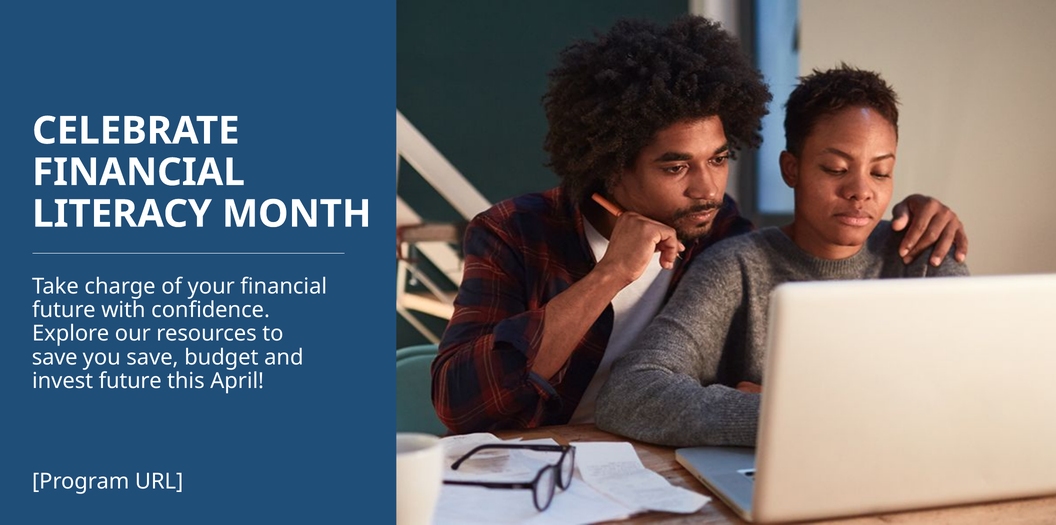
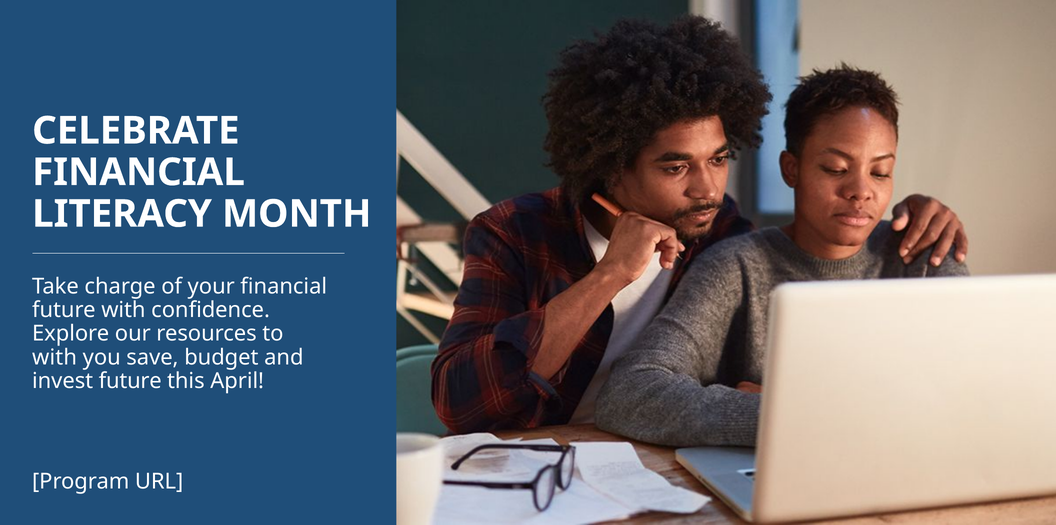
save: save -> with (55, 357)
